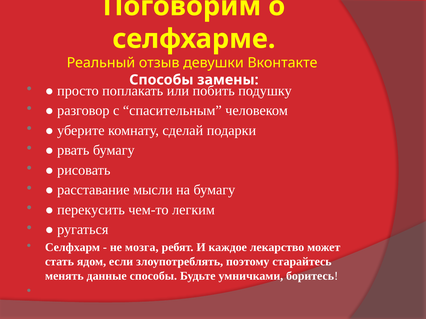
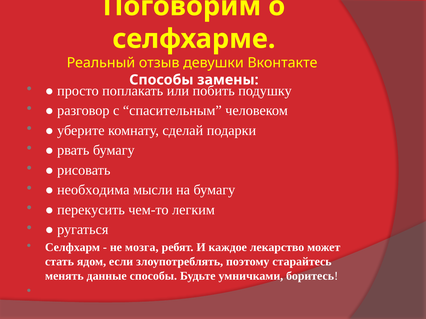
расставание: расставание -> необходима (93, 190)
